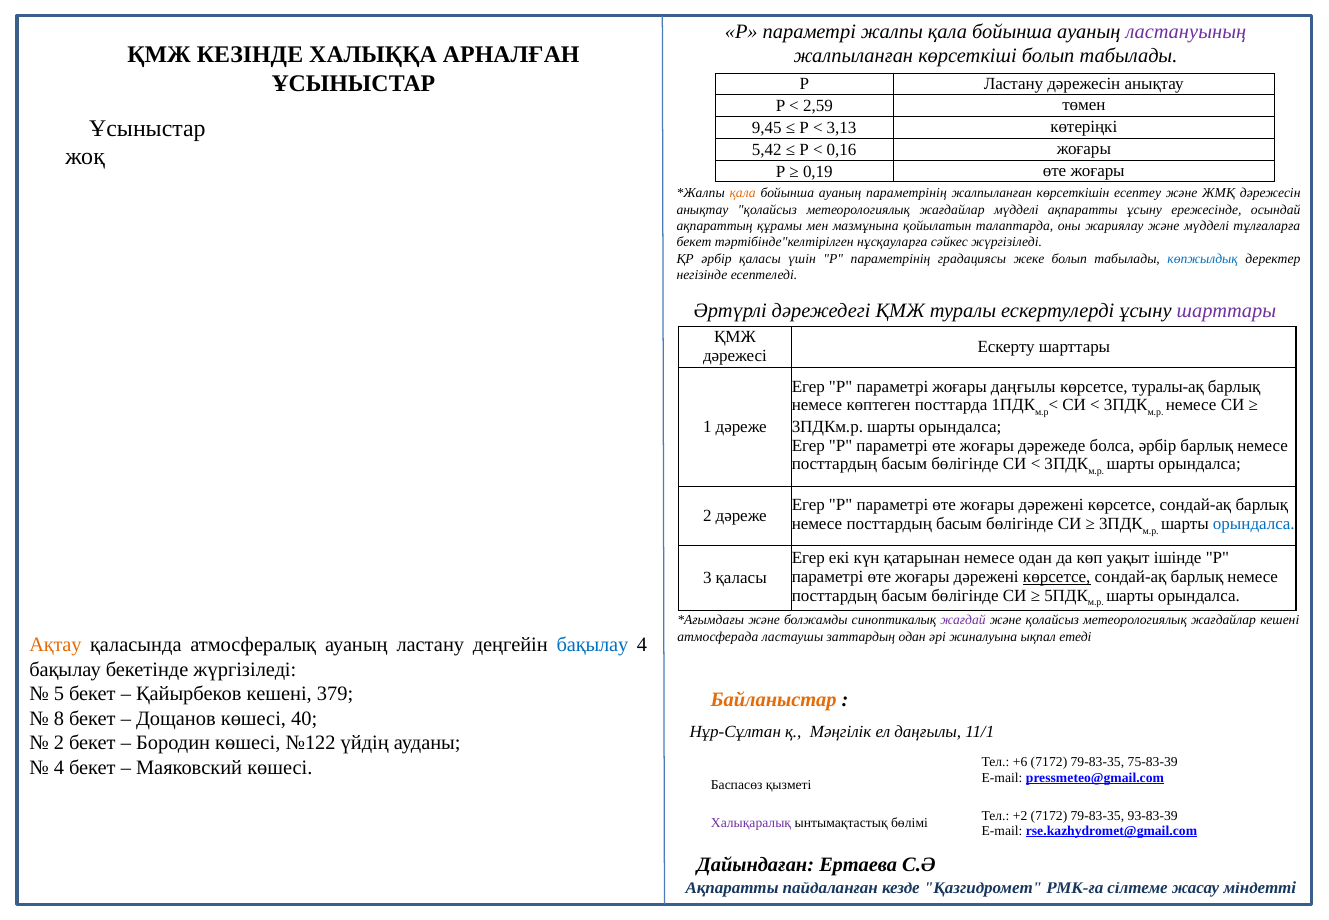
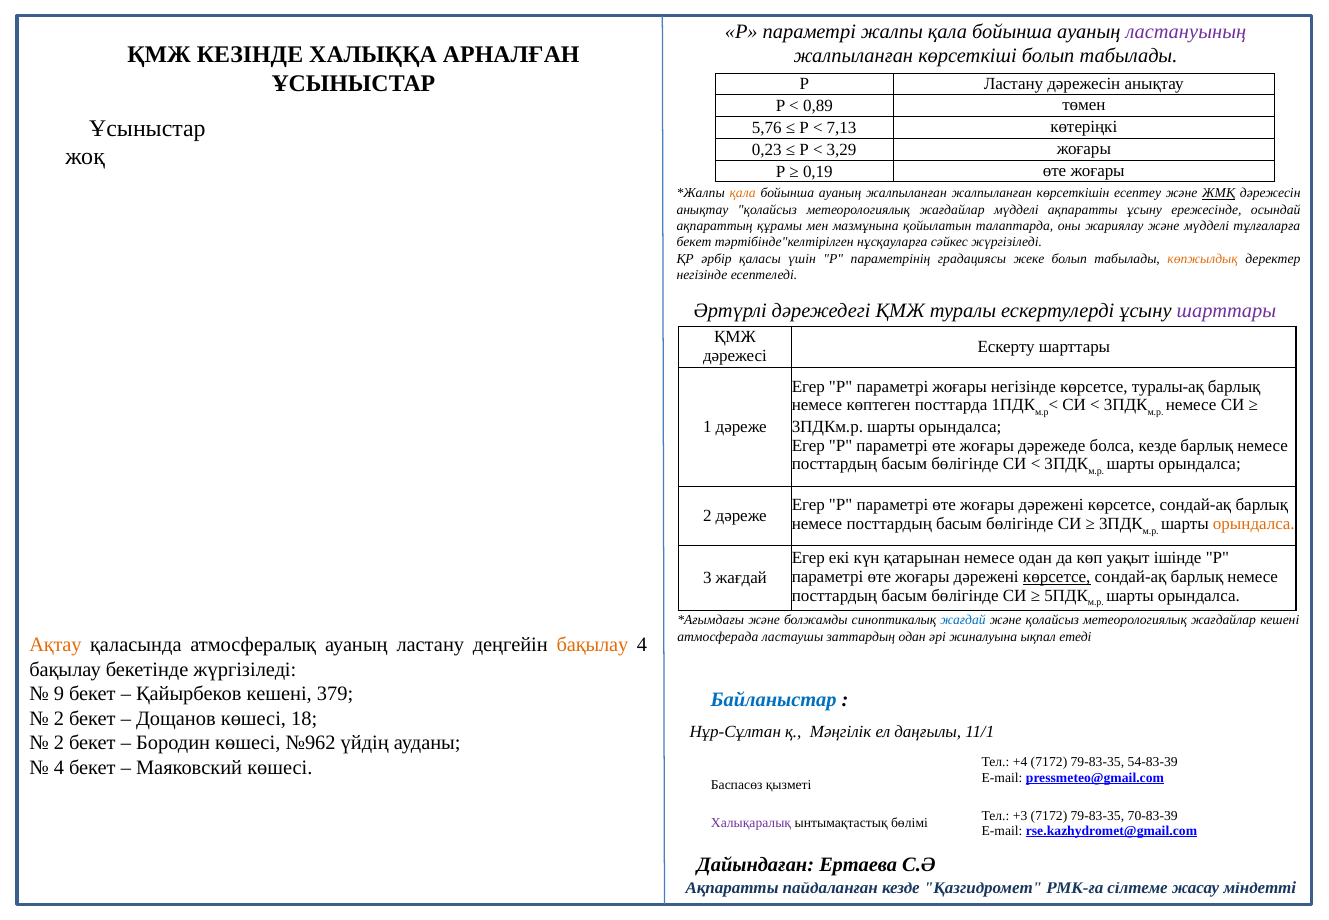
2,59: 2,59 -> 0,89 (818, 106)
9,45: 9,45 -> 5,76 (767, 128)
3,13: 3,13 -> 7,13 (842, 128)
5,42: 5,42 -> 0,23 (767, 150)
0,16: 0,16 -> 3,29 (842, 150)
ауаның параметрінің: параметрінің -> жалпыланған (906, 193)
ЖМҚ underline: none -> present (1219, 193)
көпжылдық colour: blue -> orange (1203, 259)
жоғары даңғылы: даңғылы -> негізінде (1023, 387)
болса әрбір: әрбір -> кезде (1158, 446)
орындалса colour: blue -> orange (1254, 524)
3 қаласы: қаласы -> жағдай (741, 578)
жағдай colour: purple -> blue (963, 620)
бақылау colour: blue -> orange (593, 645)
5: 5 -> 9 (59, 694)
Байланыстар colour: orange -> blue (774, 700)
8: 8 -> 2 (59, 718)
40: 40 -> 18 (304, 718)
№122: №122 -> №962 (311, 743)
+6: +6 -> +4 (1020, 763)
75-83-39: 75-83-39 -> 54-83-39 (1153, 763)
+2: +2 -> +3 (1020, 816)
93-83-39: 93-83-39 -> 70-83-39 (1153, 816)
